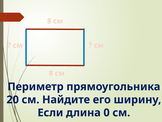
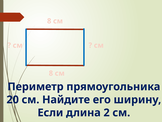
0: 0 -> 2 (107, 112)
